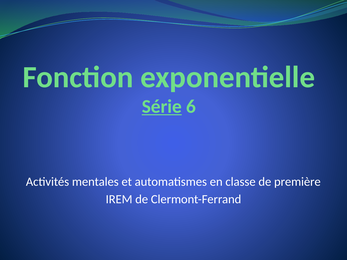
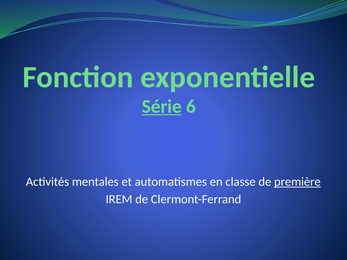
première underline: none -> present (297, 182)
